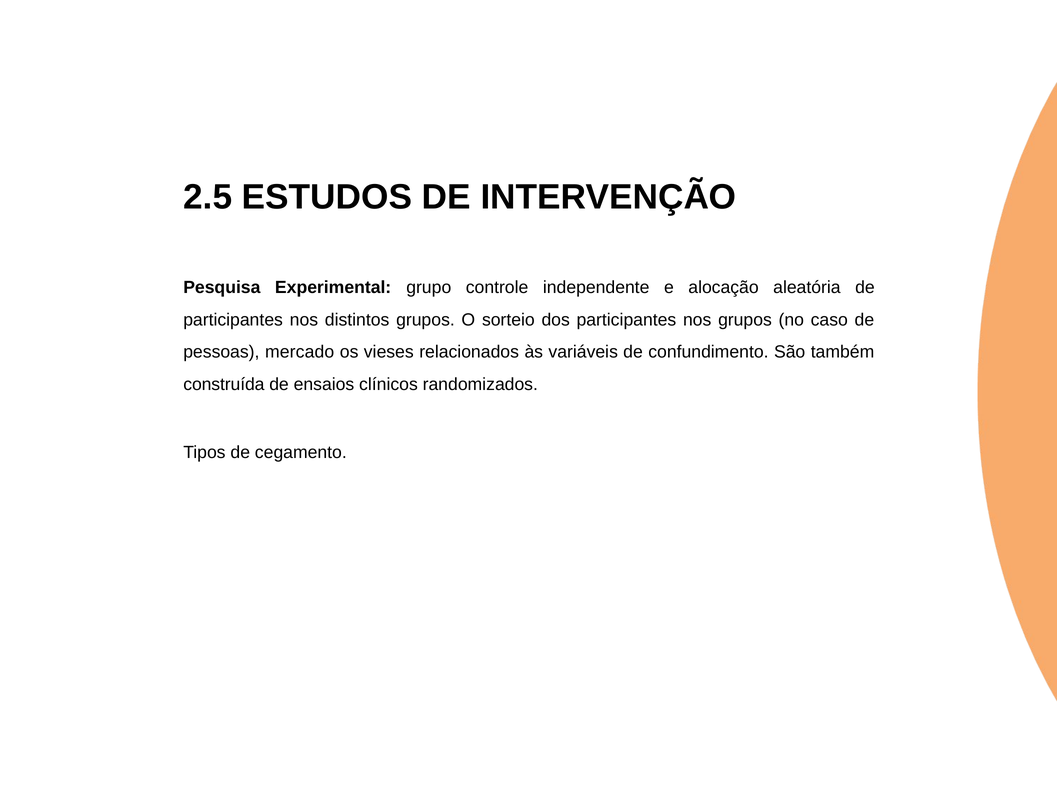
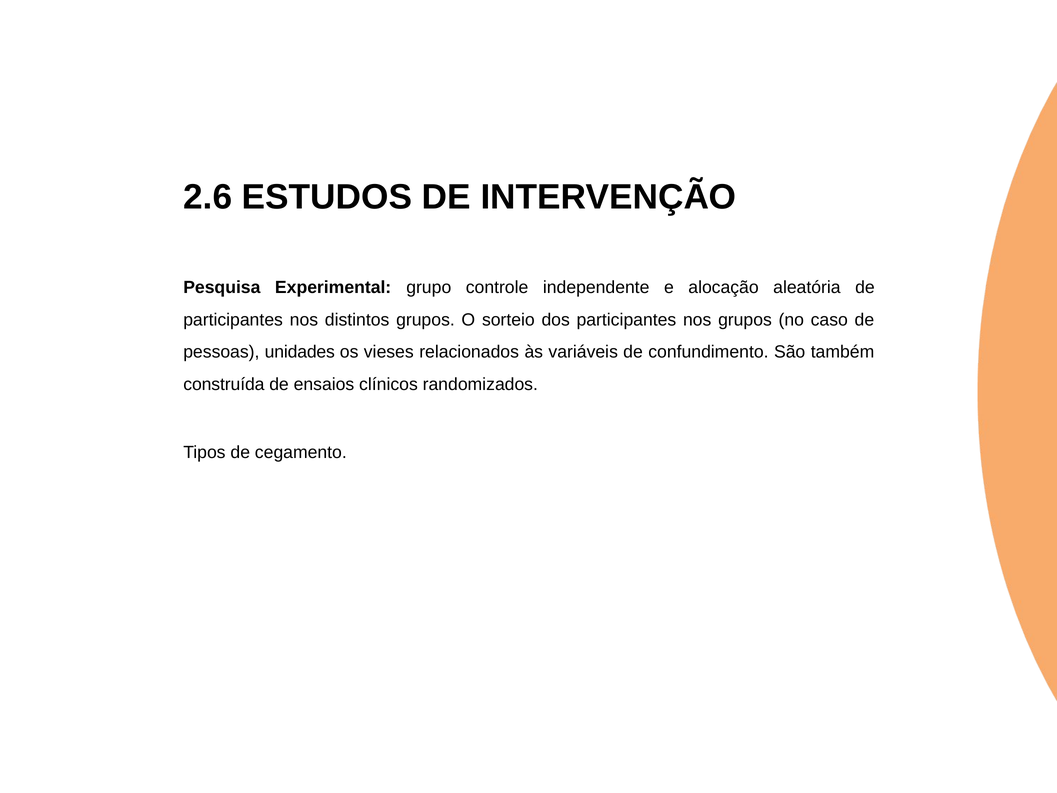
2.5: 2.5 -> 2.6 (208, 197)
mercado: mercado -> unidades (300, 352)
